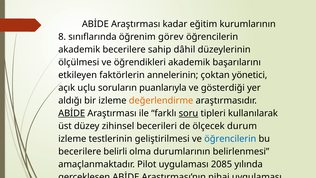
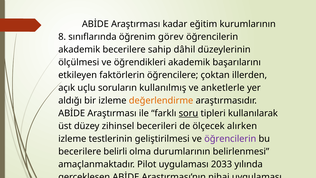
annelerinin: annelerinin -> öğrencilere (173, 75)
yönetici: yönetici -> illerden (250, 75)
puanlarıyla: puanlarıyla -> kullanılmış (163, 88)
gösterdiği: gösterdiği -> anketlerle (223, 88)
ABİDE underline: present -> none (72, 113)
durum: durum -> alırken (242, 126)
öğrencilerin colour: blue -> purple (230, 139)
2085: 2085 -> 2033 (221, 164)
